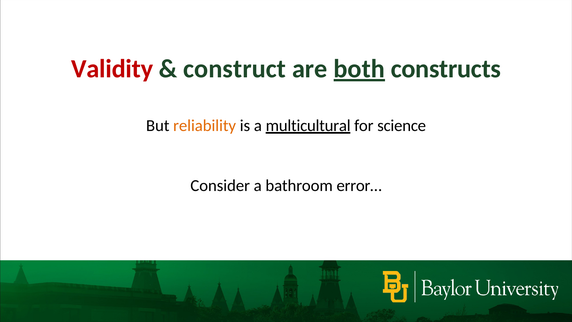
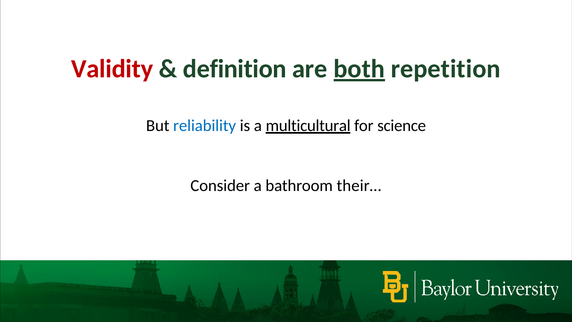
construct: construct -> definition (235, 69)
constructs: constructs -> repetition (446, 69)
reliability colour: orange -> blue (205, 125)
error…: error… -> their… (359, 186)
